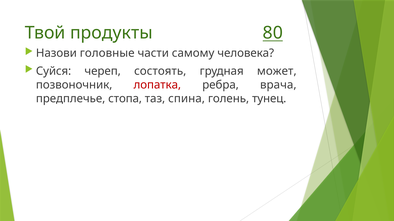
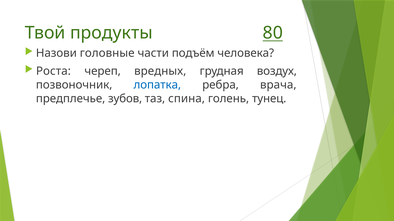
самому: самому -> подъём (193, 53)
Суйся: Суйся -> Роста (53, 71)
состоять: состоять -> вредных (160, 71)
может: может -> воздух (277, 71)
лопатка colour: red -> blue (157, 85)
стопа: стопа -> зубов (125, 99)
